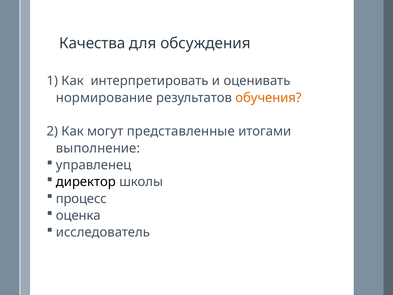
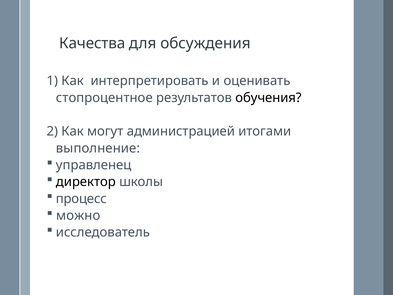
нормирование: нормирование -> стопроцентное (104, 98)
обучения colour: orange -> black (269, 98)
представленные: представленные -> администрацией (181, 131)
оценка: оценка -> можно (78, 215)
